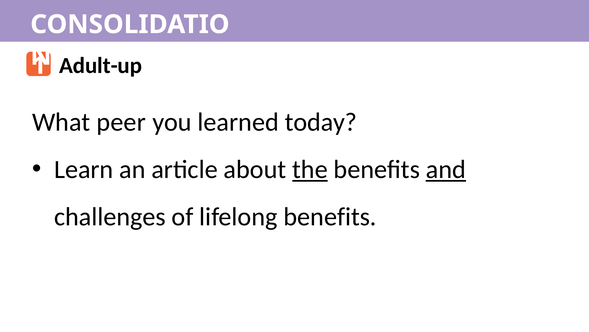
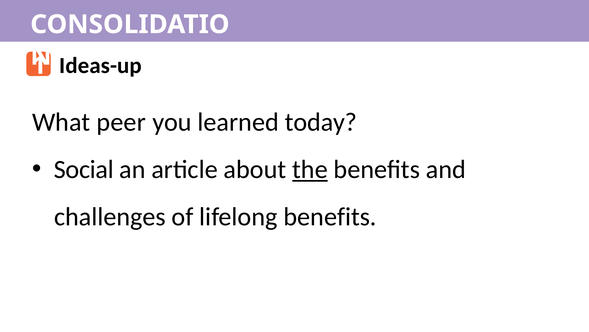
Adult-up: Adult-up -> Ideas-up (101, 65)
Learn: Learn -> Social (84, 169)
and underline: present -> none (446, 169)
